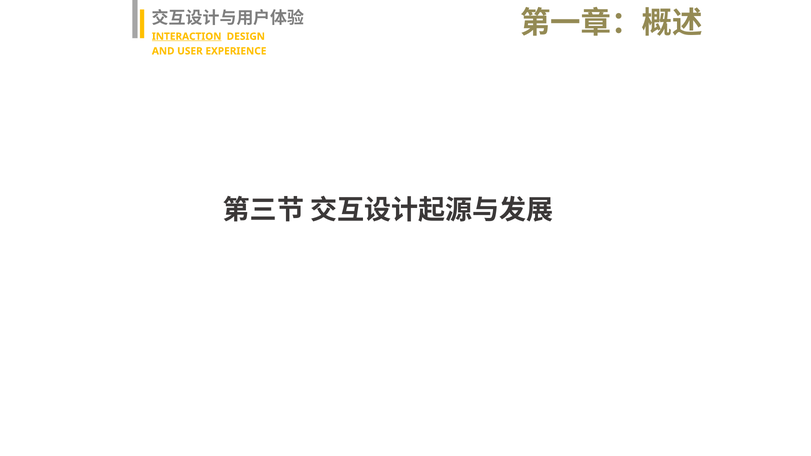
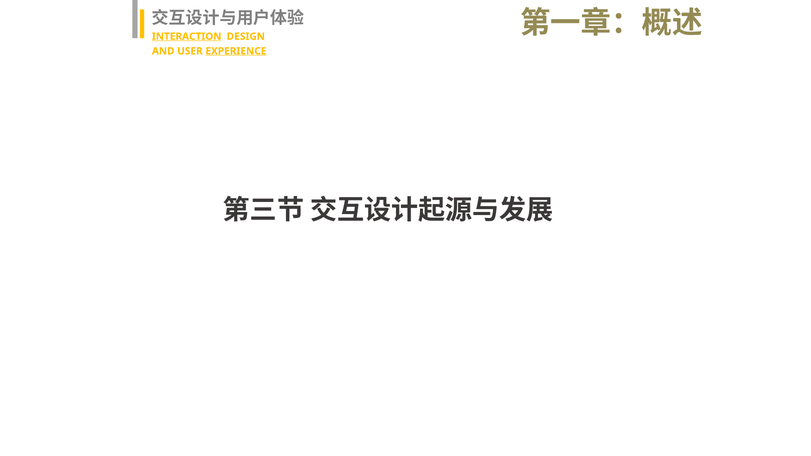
EXPERIENCE underline: none -> present (236, 51)
